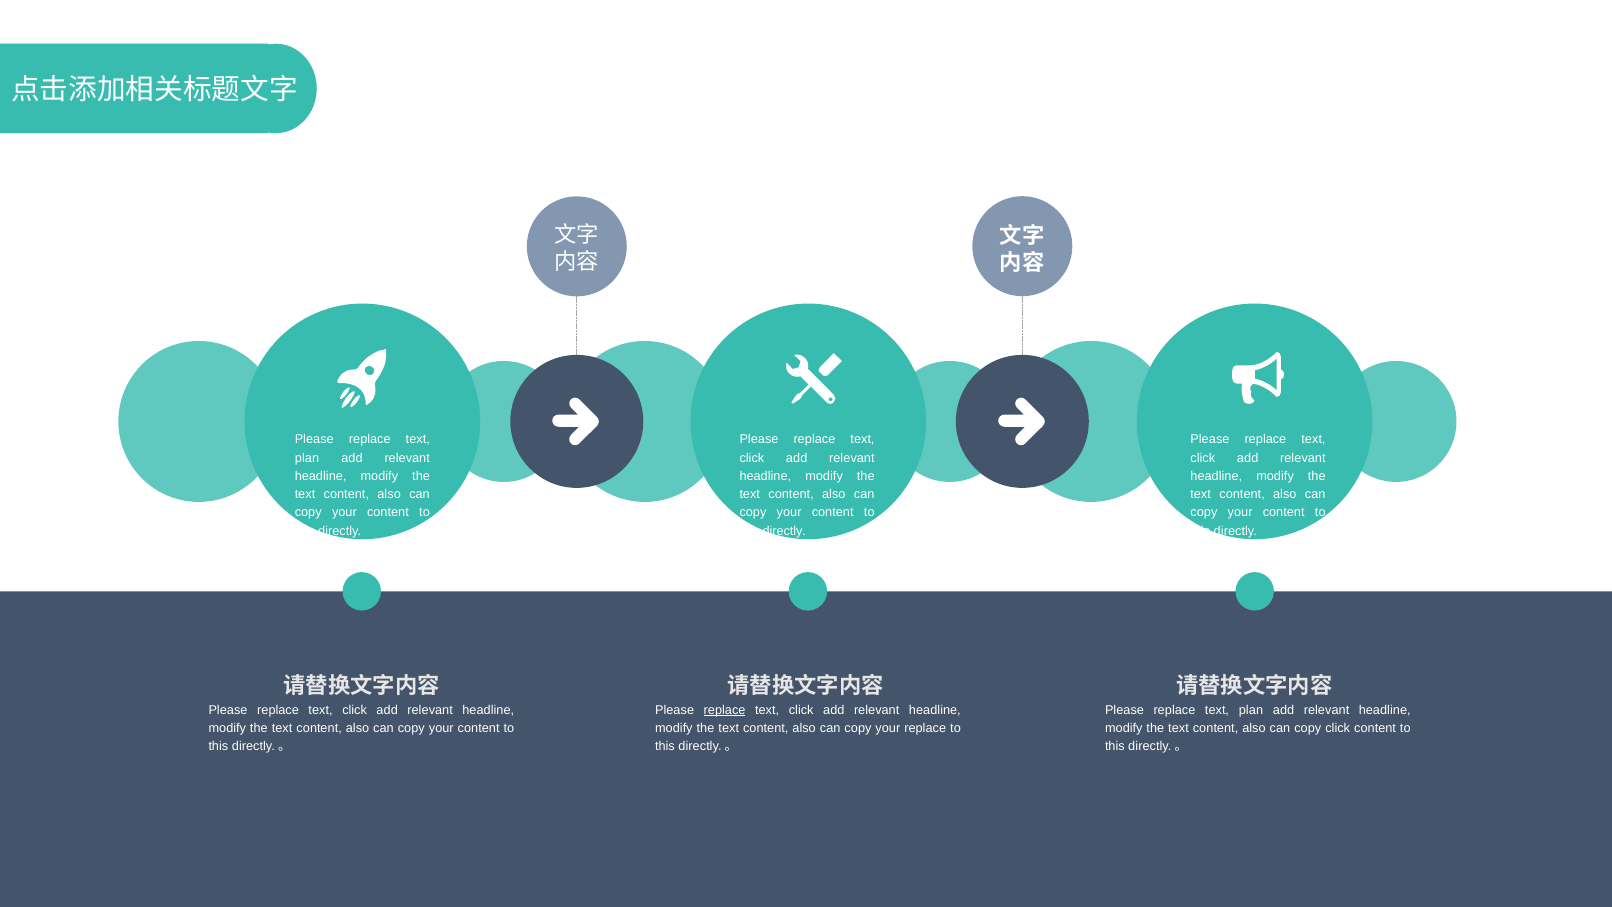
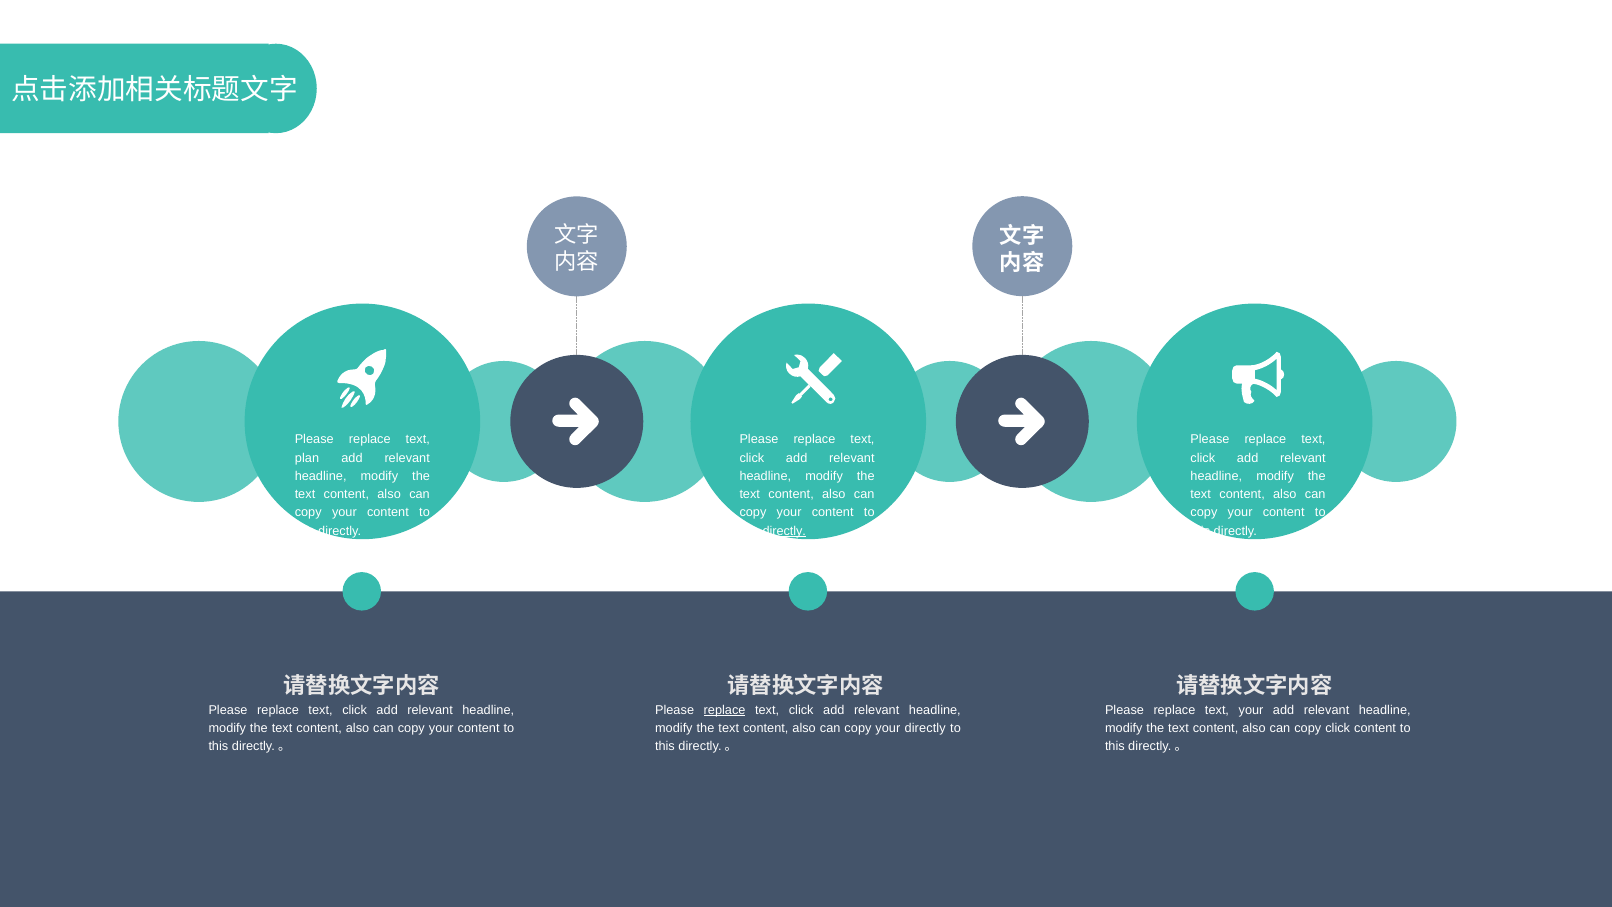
directly underline: none -> present (784, 531)
plan: plan -> your (1251, 710)
your replace: replace -> directly (925, 728)
